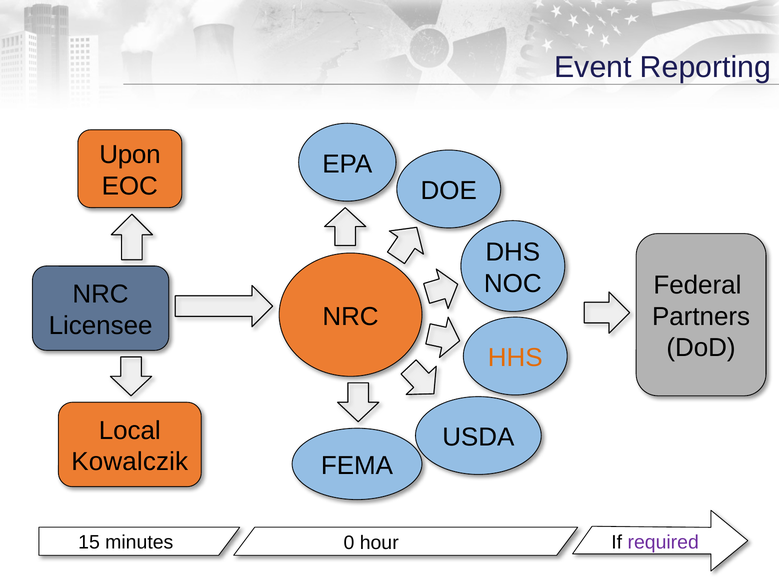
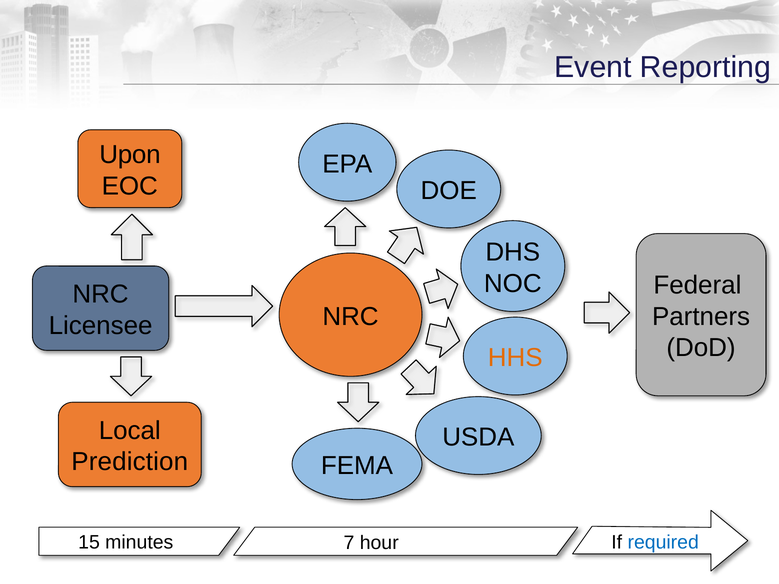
Kowalczik: Kowalczik -> Prediction (130, 462)
0: 0 -> 7 (349, 543)
required colour: purple -> blue (663, 543)
